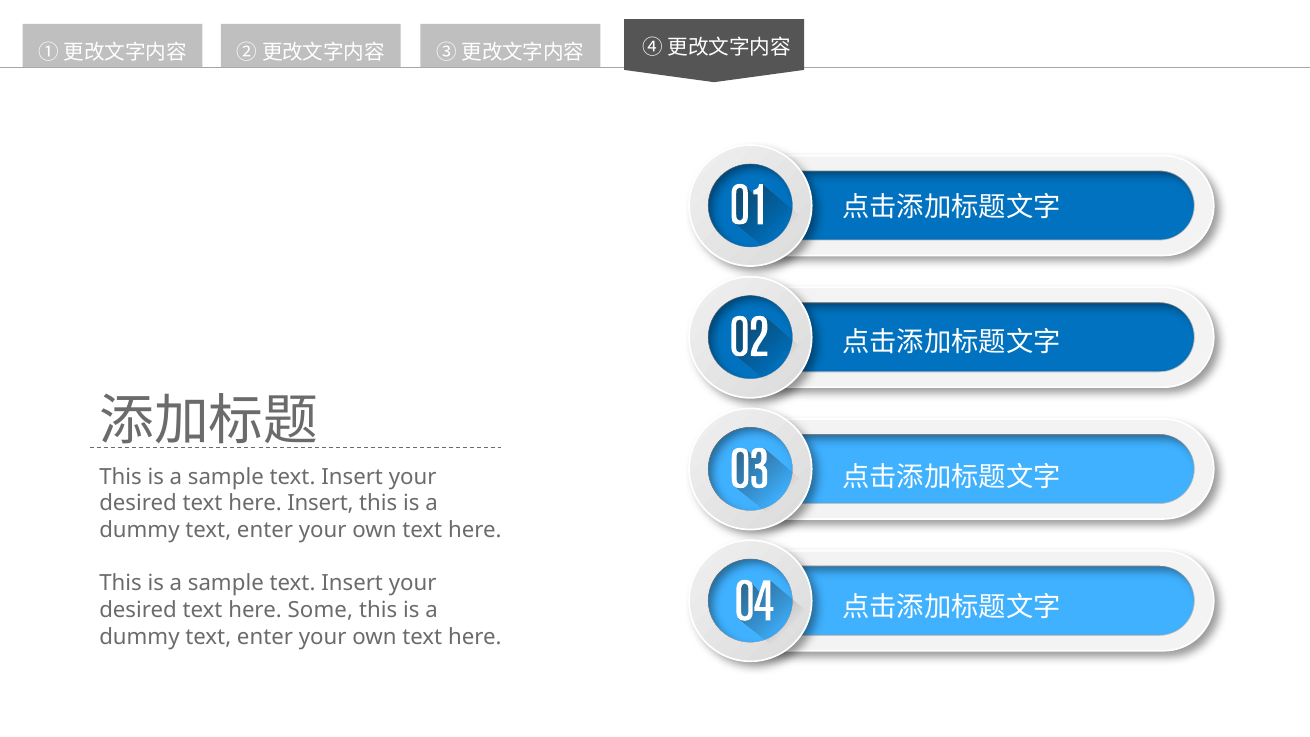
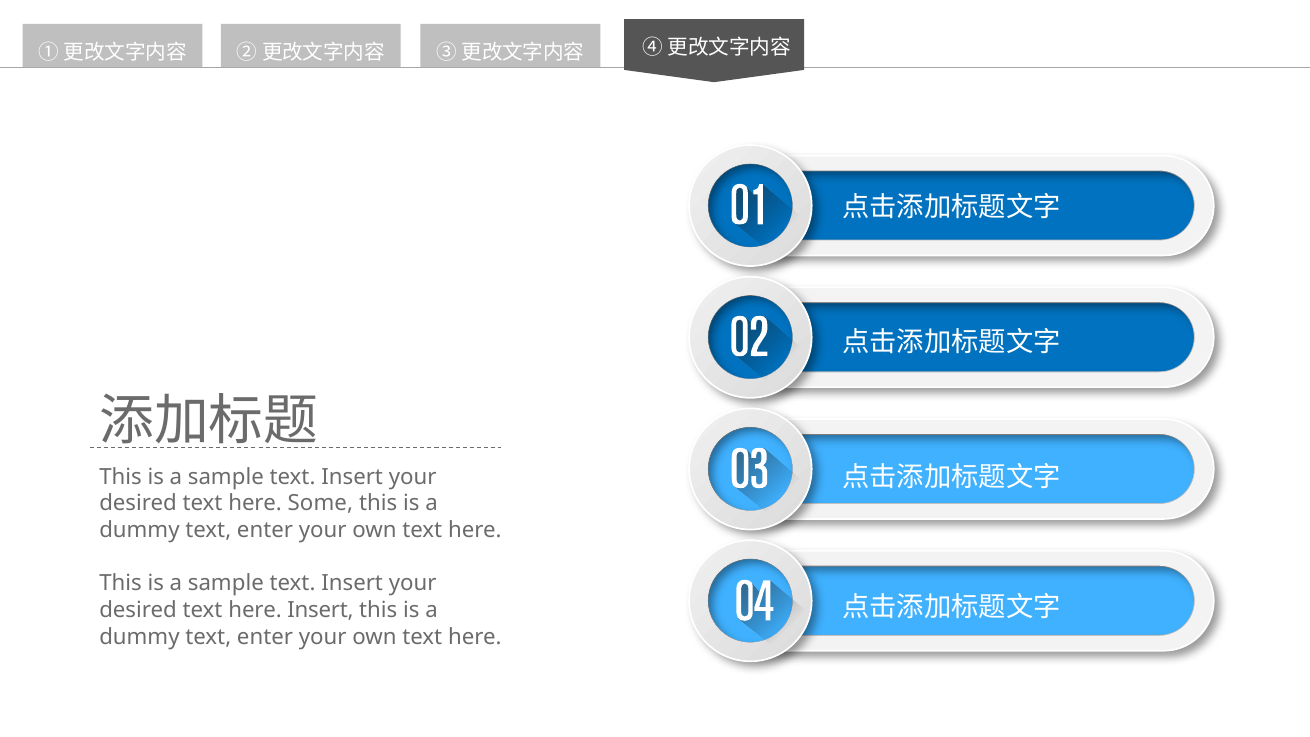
here Insert: Insert -> Some (320, 503)
here Some: Some -> Insert (321, 610)
